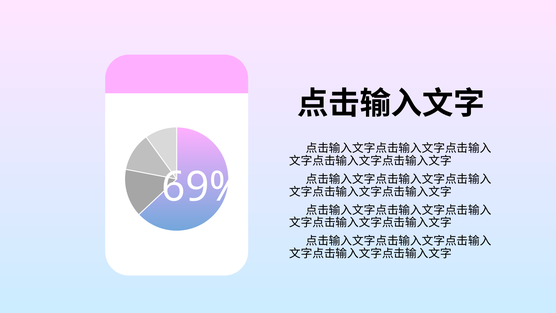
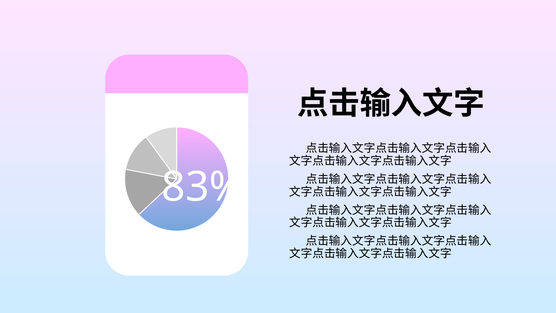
69%: 69% -> 83% (203, 187)
